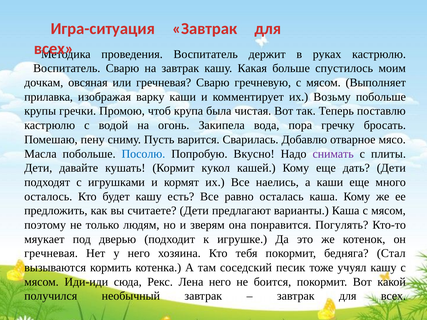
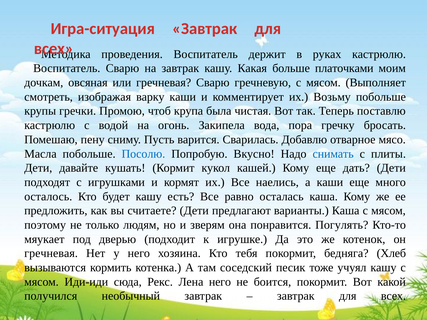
спустилось: спустилось -> платочками (344, 68)
прилавка: прилавка -> смотреть (49, 97)
снимать colour: purple -> blue (333, 154)
Стал: Стал -> Хлеб (391, 254)
